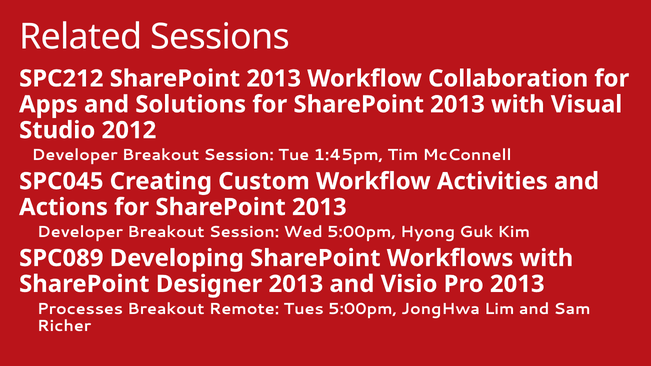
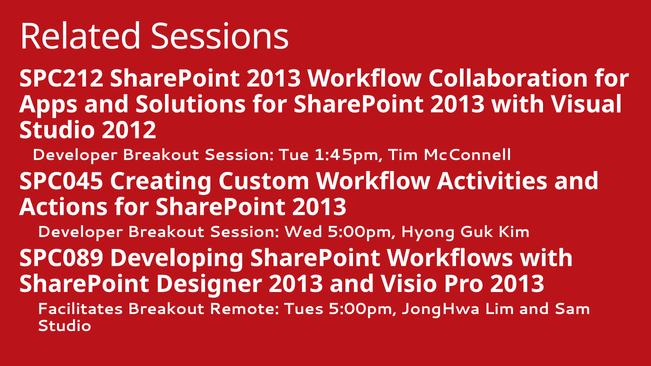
Processes: Processes -> Facilitates (80, 309)
Richer: Richer -> Studio (64, 326)
